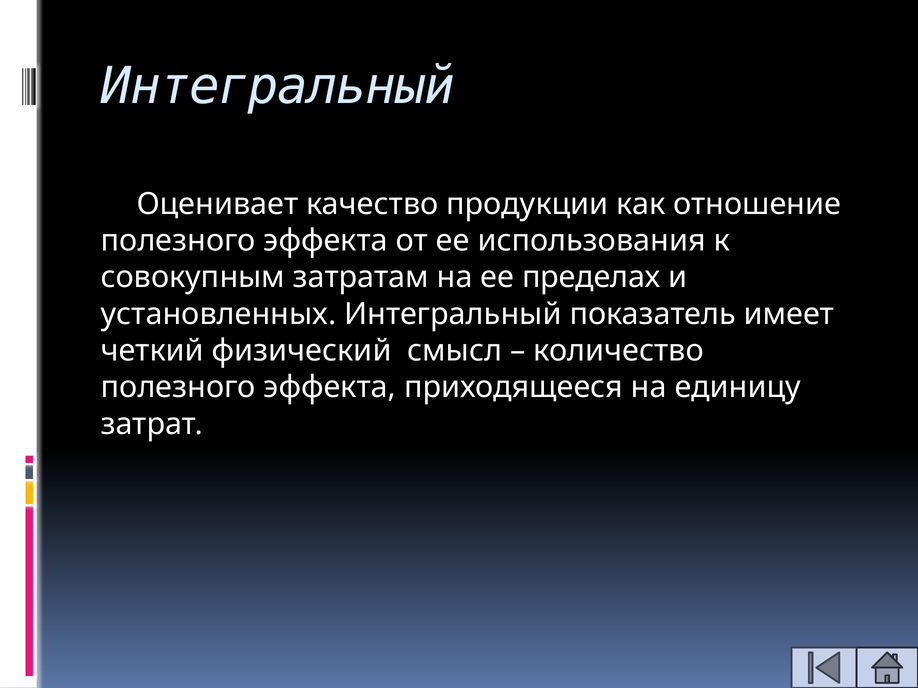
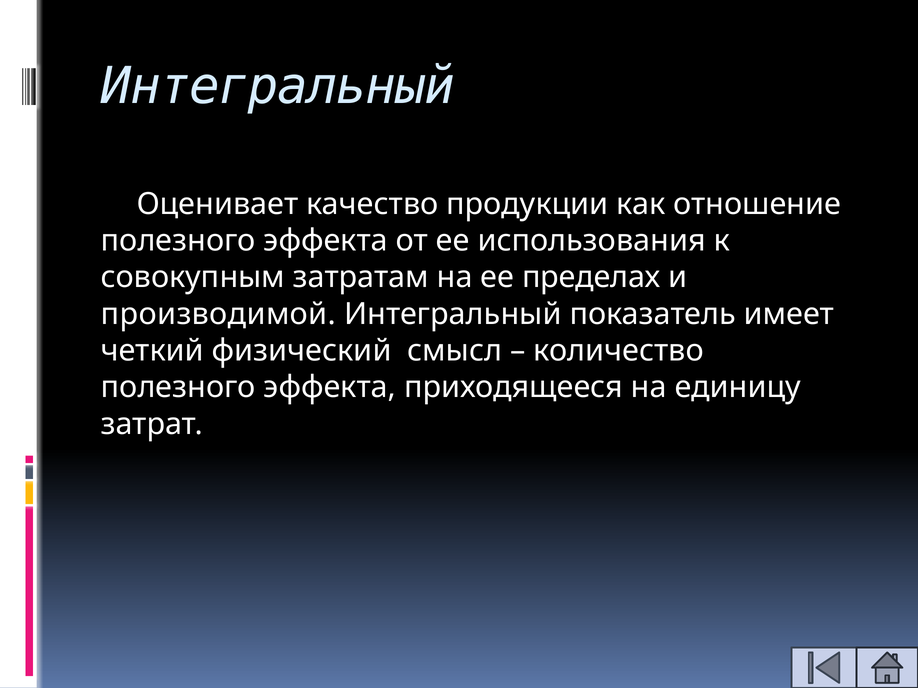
установленных: установленных -> производимой (218, 314)
